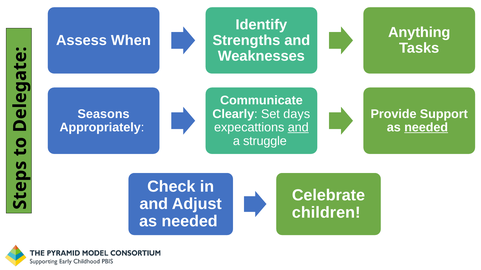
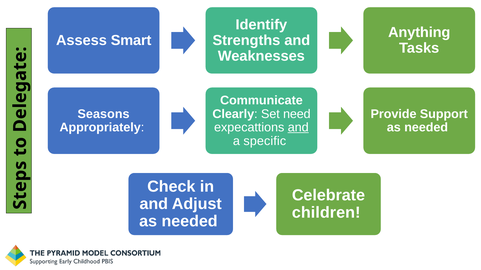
When: When -> Smart (131, 40)
days: days -> need (297, 114)
needed underline: present -> none (426, 128)
struggle: struggle -> specific (265, 141)
